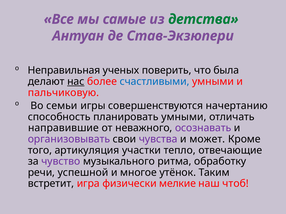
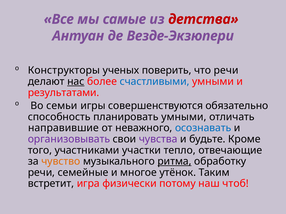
детства colour: green -> red (203, 19)
Став-Экзюпери: Став-Экзюпери -> Везде-Экзюпери (180, 36)
Неправильная: Неправильная -> Конструкторы (64, 71)
что была: была -> речи (226, 71)
пальчиковую: пальчиковую -> результатами (64, 93)
начертанию: начертанию -> обязательно (237, 106)
осознавать colour: purple -> blue (203, 128)
может: может -> будьте (207, 139)
артикуляция: артикуляция -> участниками (87, 151)
чувство colour: purple -> orange (61, 162)
ритма underline: none -> present (174, 162)
успешной: успешной -> семейные (83, 173)
мелкие: мелкие -> потому (178, 184)
